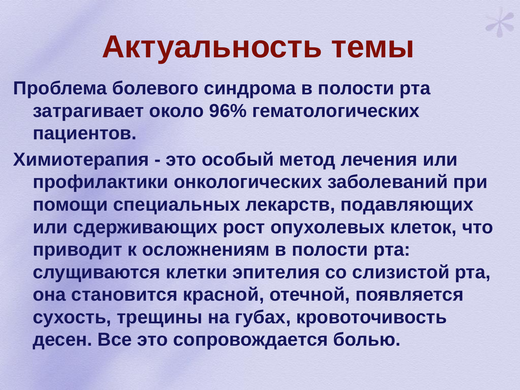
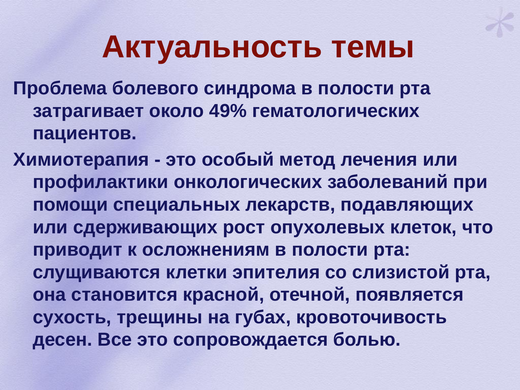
96%: 96% -> 49% (228, 111)
